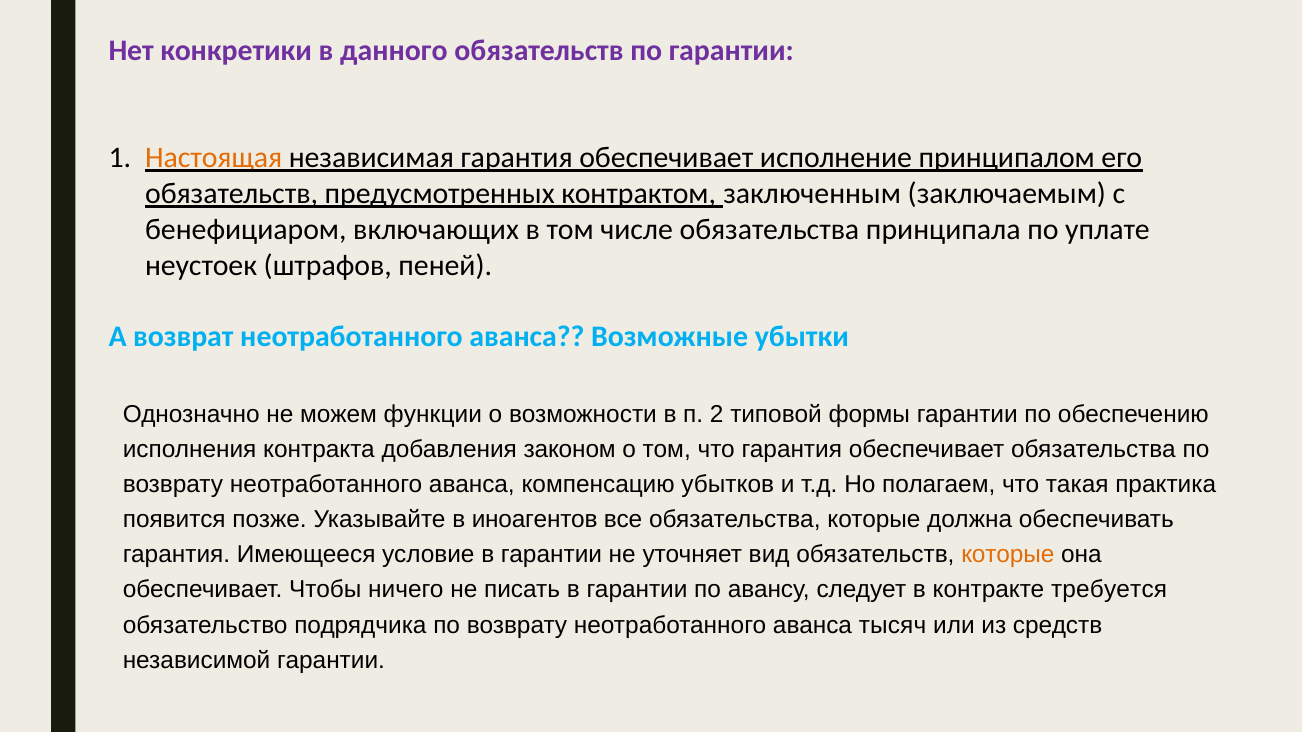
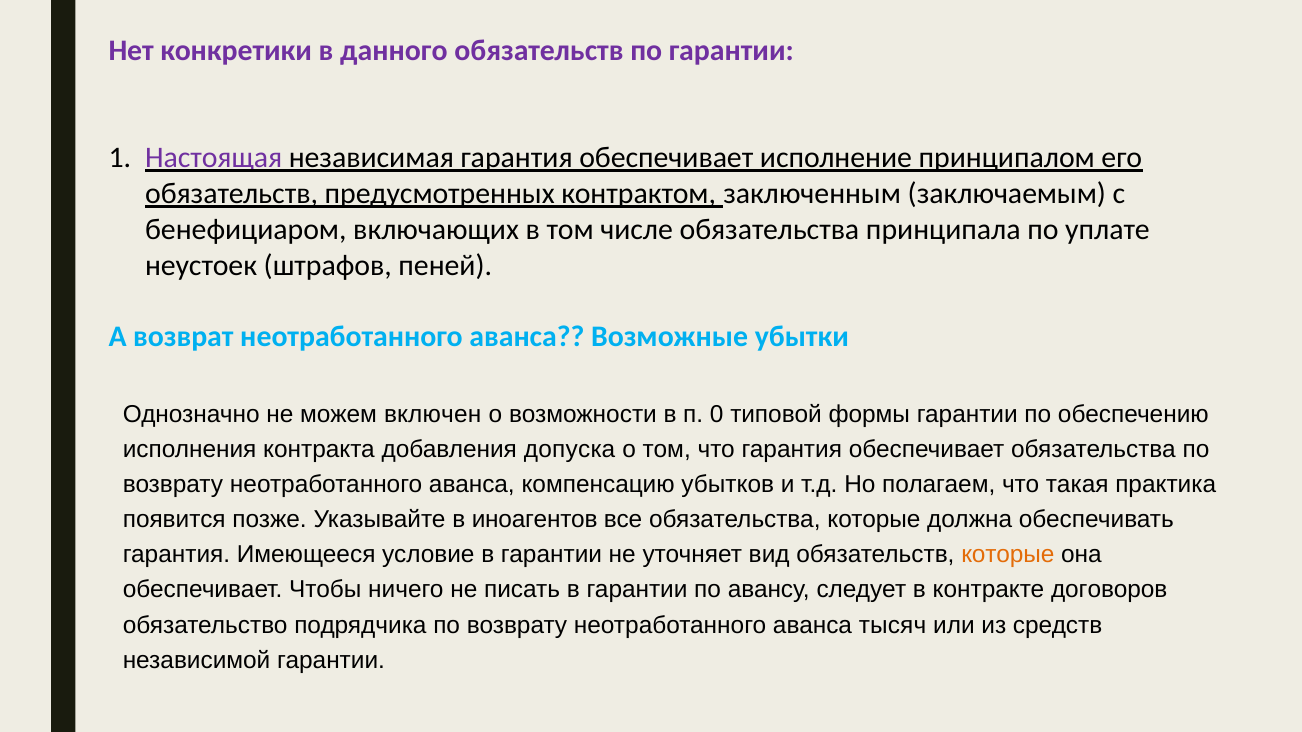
Настоящая colour: orange -> purple (214, 158)
функции: функции -> включен (433, 414)
2: 2 -> 0 (717, 414)
законом: законом -> допуска (570, 450)
требуется: требуется -> договоров (1109, 590)
